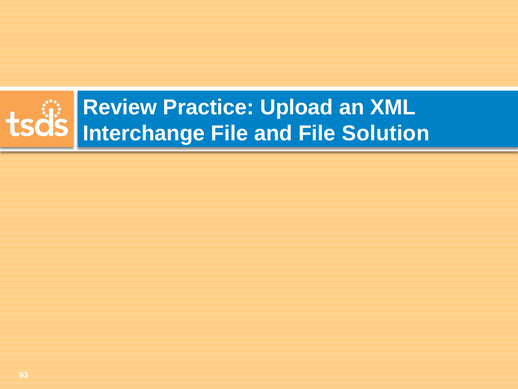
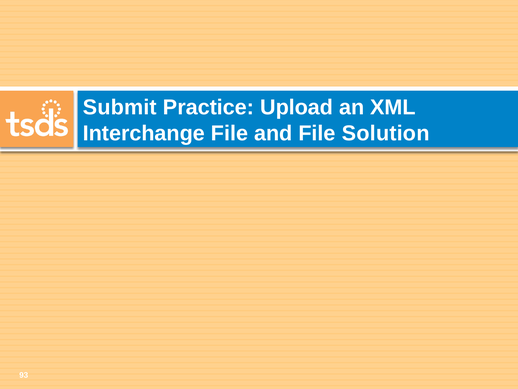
Review: Review -> Submit (120, 107)
